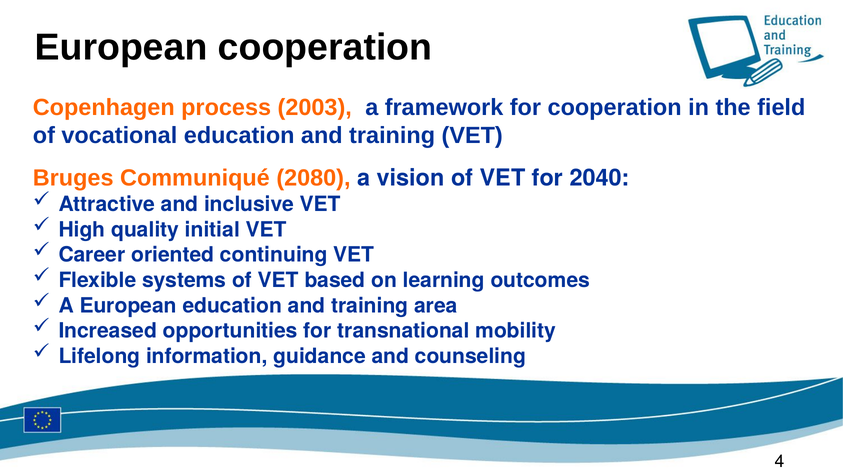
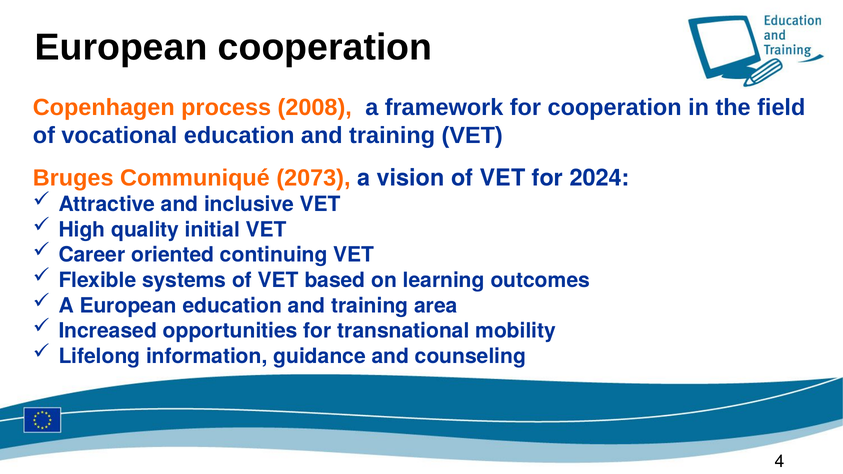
2003: 2003 -> 2008 (315, 108)
2080: 2080 -> 2073 (313, 178)
2040: 2040 -> 2024 (599, 178)
